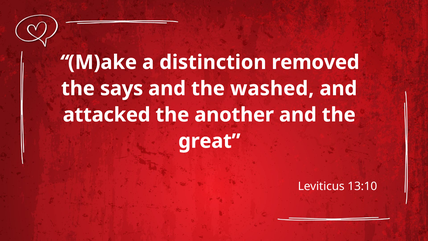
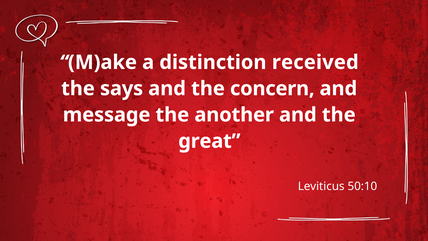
removed: removed -> received (315, 62)
washed: washed -> concern (272, 89)
attacked: attacked -> message (107, 115)
13:10: 13:10 -> 50:10 (362, 186)
